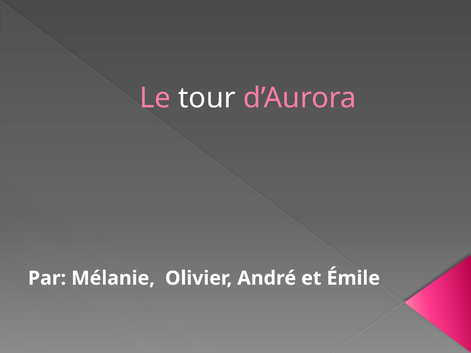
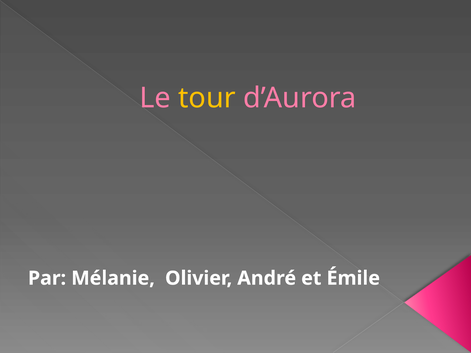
tour colour: white -> yellow (207, 98)
